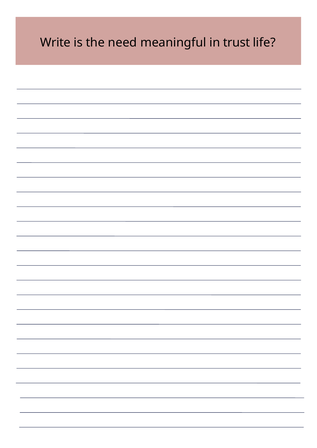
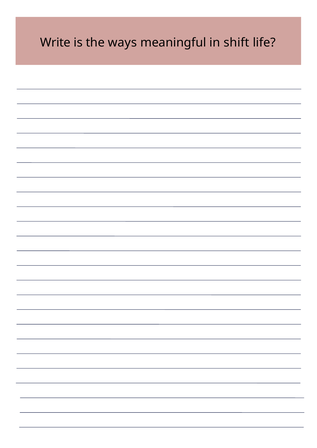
need: need -> ways (122, 43)
trust: trust -> shift (236, 43)
